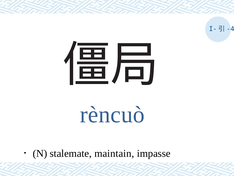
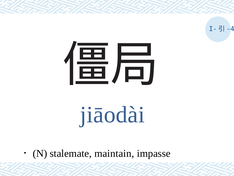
rèncuò: rèncuò -> jiāodài (112, 114)
